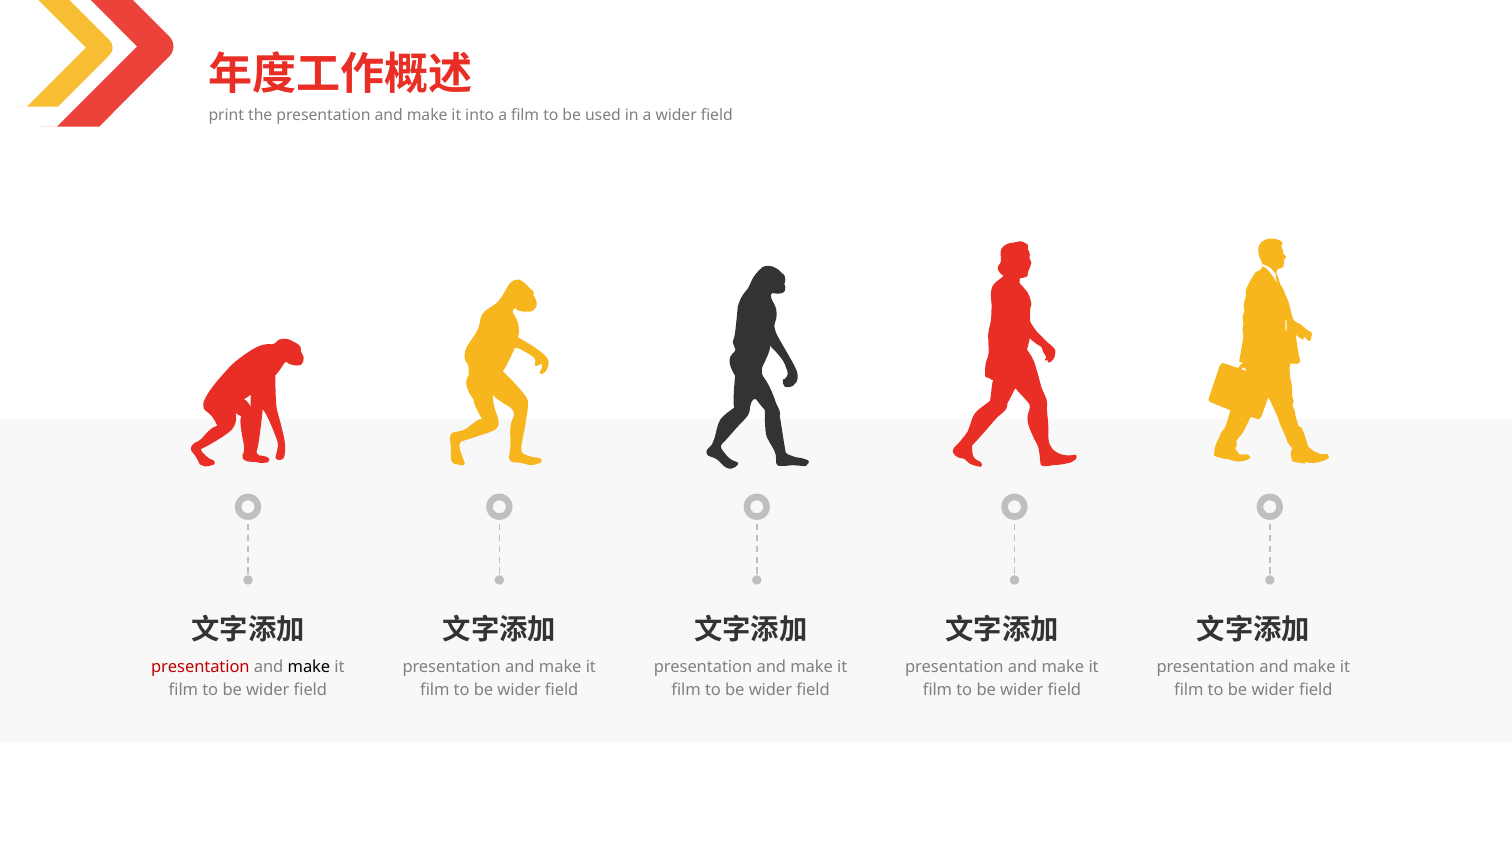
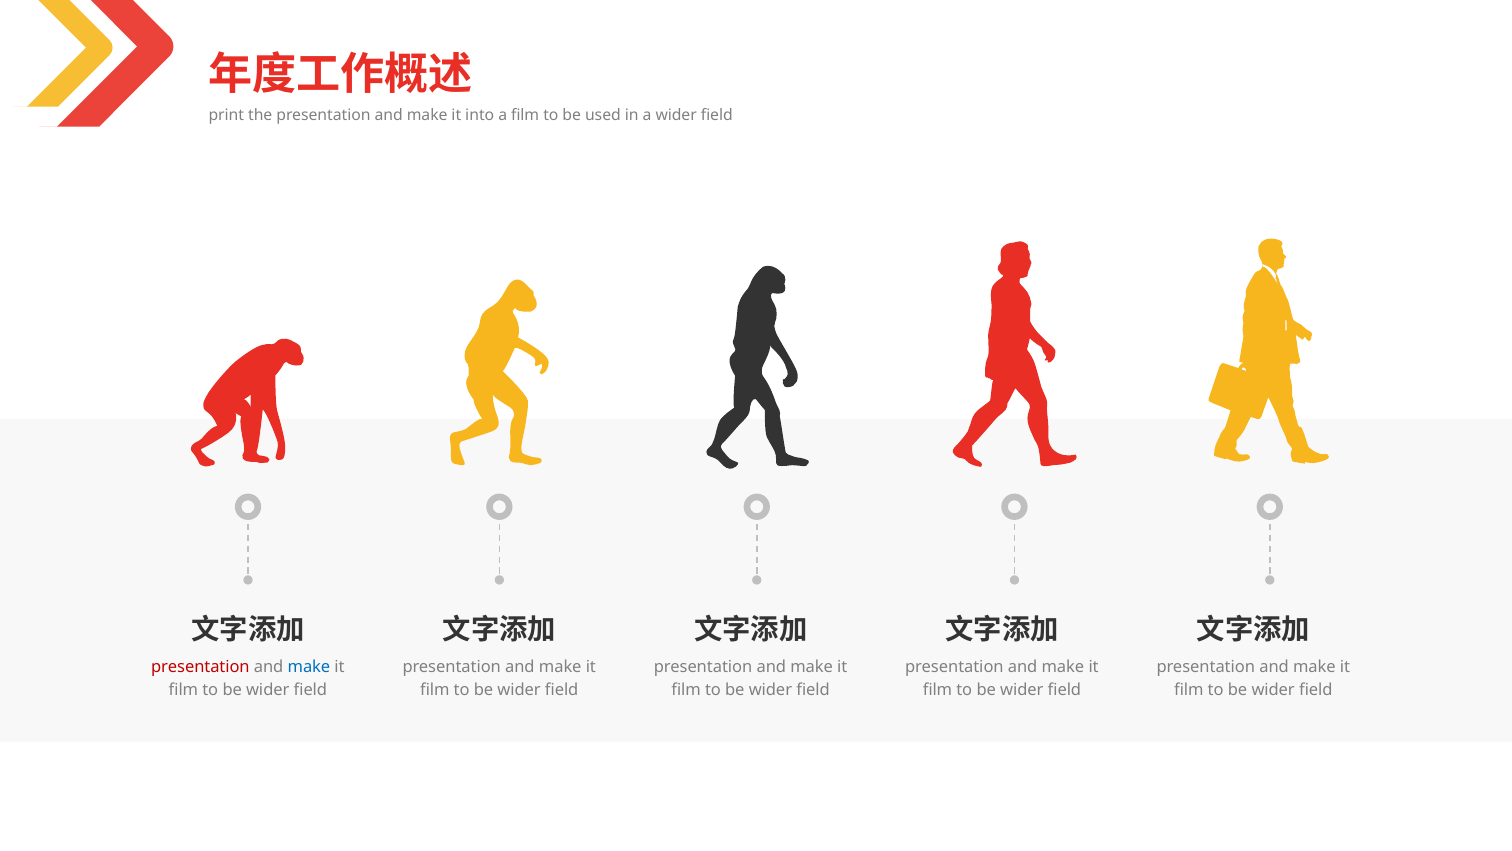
make colour: black -> blue (309, 667)
